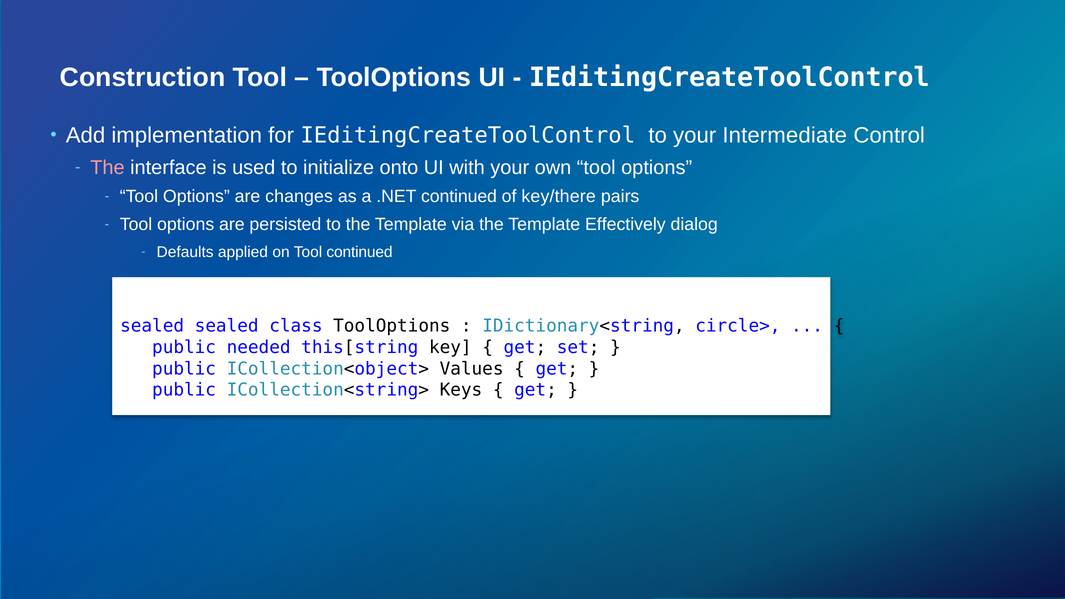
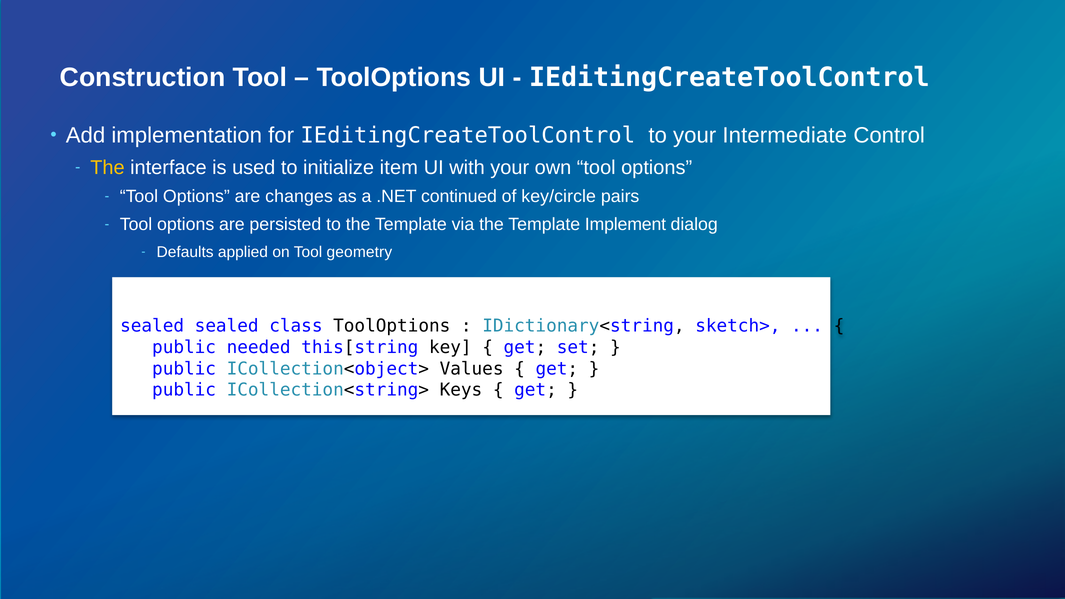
The colour: pink -> yellow (108, 167)
onto: onto -> item (399, 167)
key/there: key/there -> key/circle (559, 197)
Effectively: Effectively -> Implement (625, 225)
Tool continued: continued -> geometry (359, 252)
circle>: circle> -> sketch> (738, 326)
